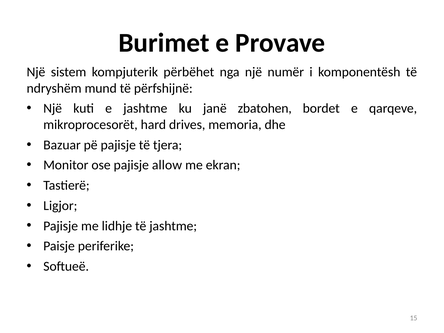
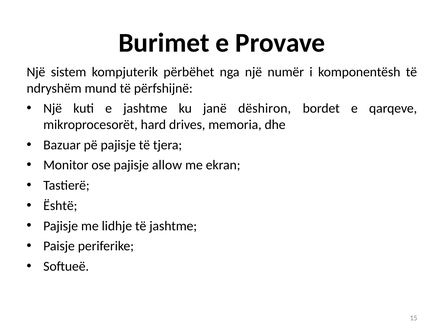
zbatohen: zbatohen -> dëshiron (265, 108)
Ligjor: Ligjor -> Është (60, 206)
